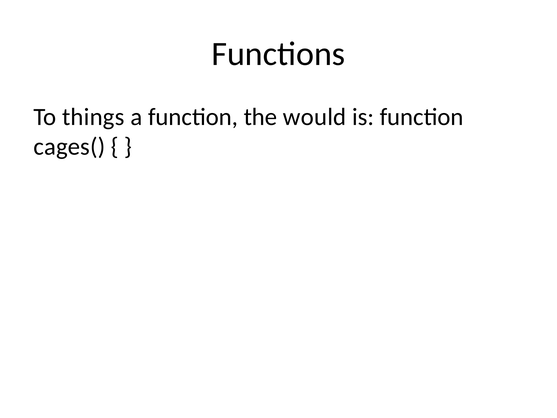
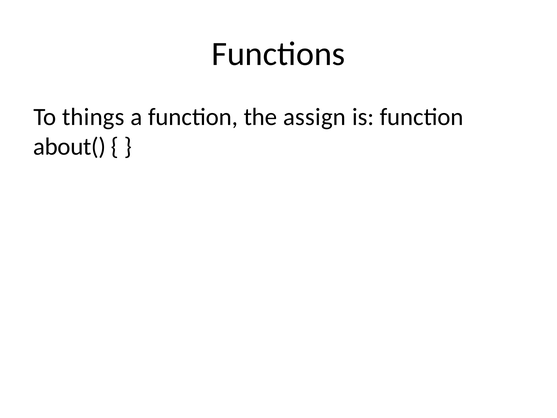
would: would -> assign (315, 117)
cages(: cages( -> about( (70, 147)
